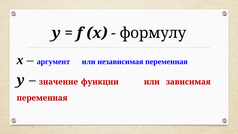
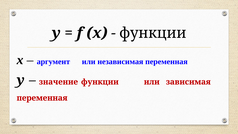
формулу: формулу -> функции (153, 33)
